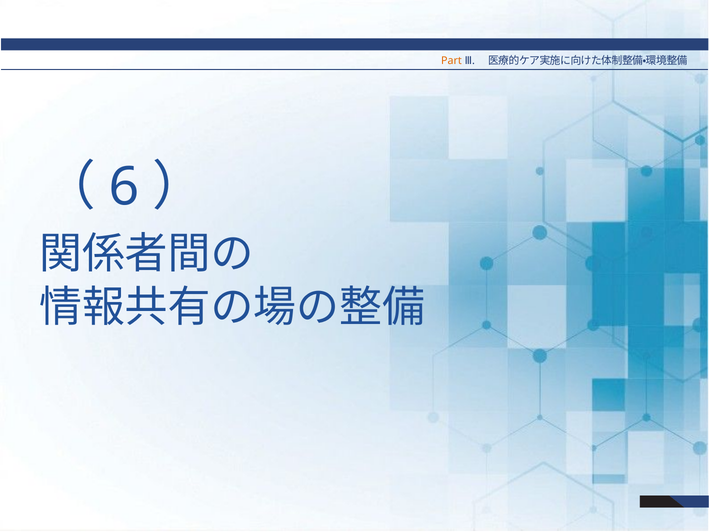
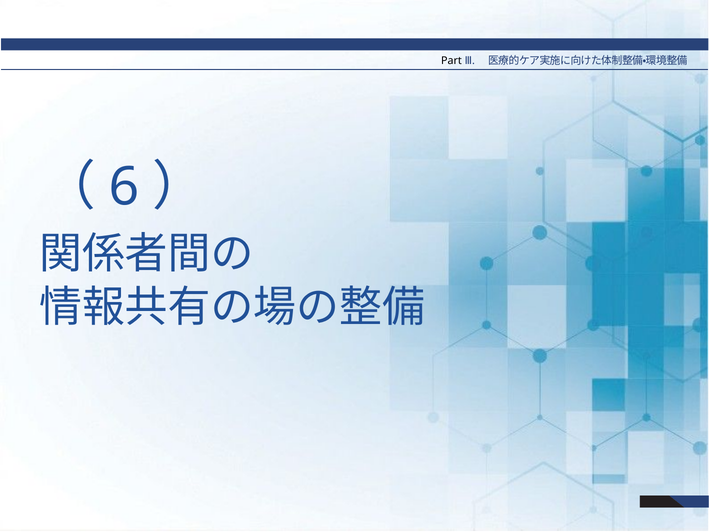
Part colour: orange -> black (451, 61)
